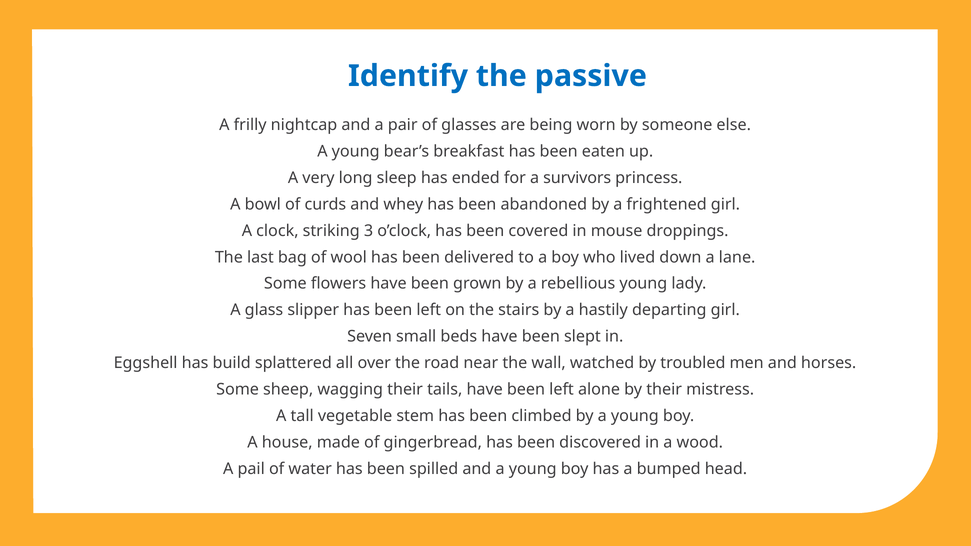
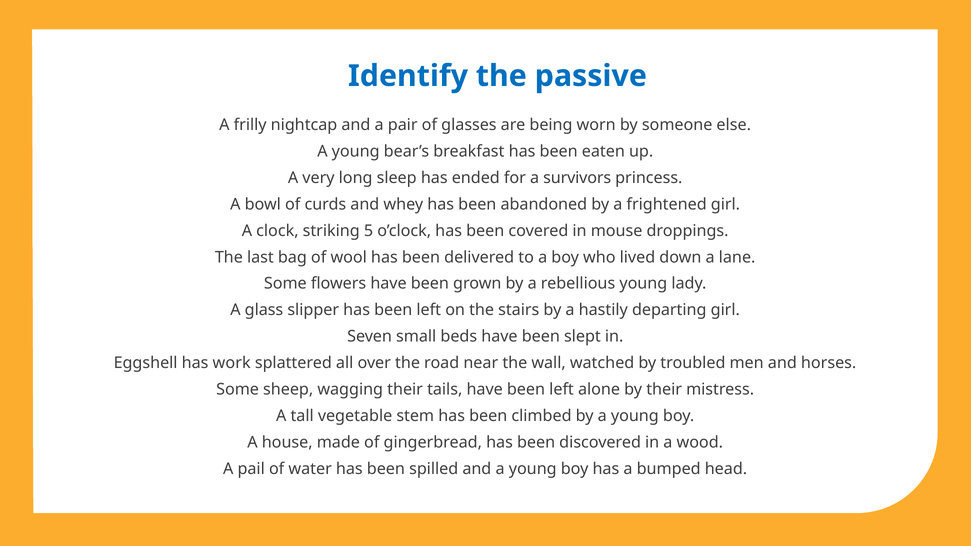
3: 3 -> 5 (369, 231)
build: build -> work (232, 363)
